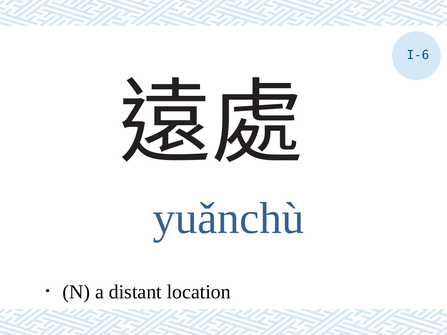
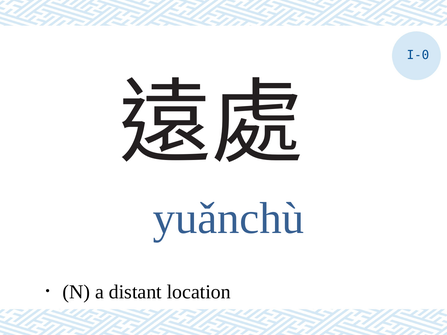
I-6: I-6 -> I-0 (418, 55)
